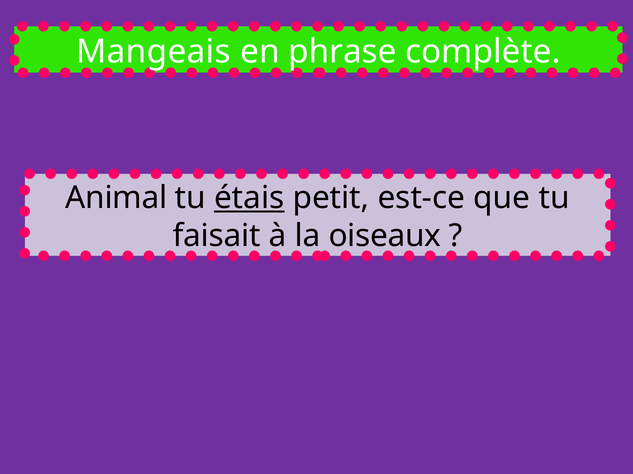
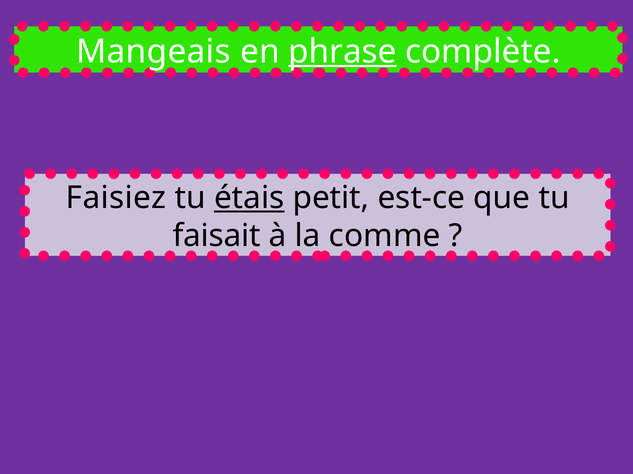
phrase underline: none -> present (342, 52)
Animal: Animal -> Faisiez (116, 198)
oiseaux: oiseaux -> comme (385, 236)
